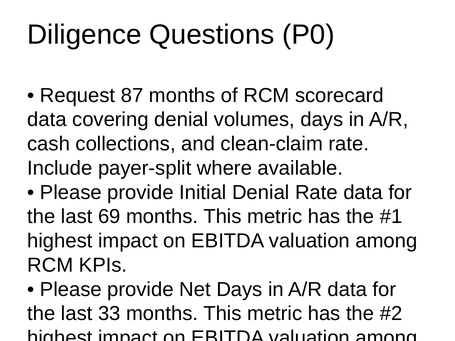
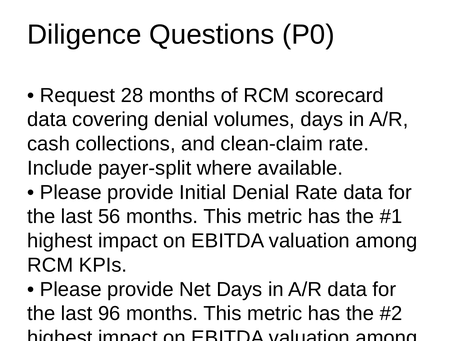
87: 87 -> 28 (132, 95)
69: 69 -> 56 (109, 217)
33: 33 -> 96 (109, 314)
